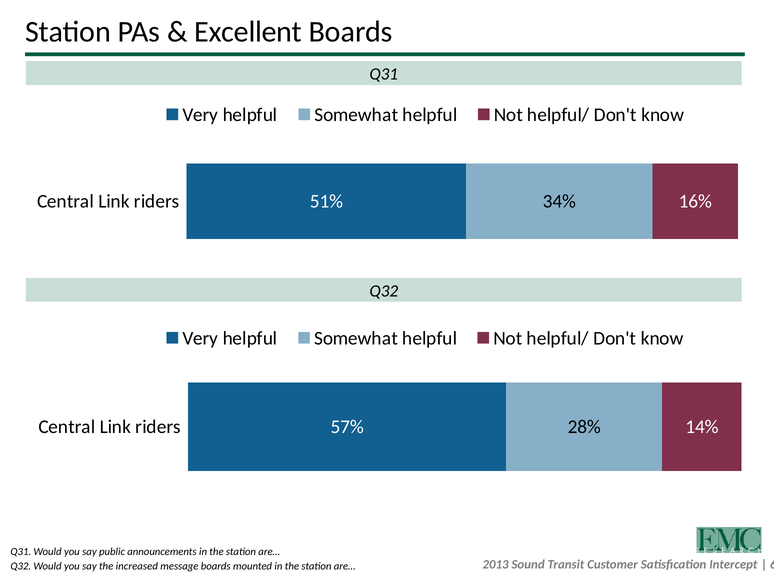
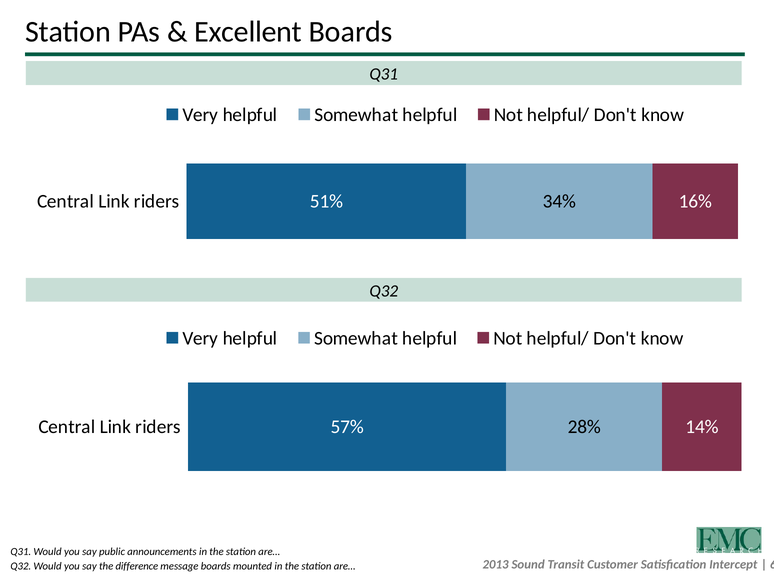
increased: increased -> difference (137, 566)
